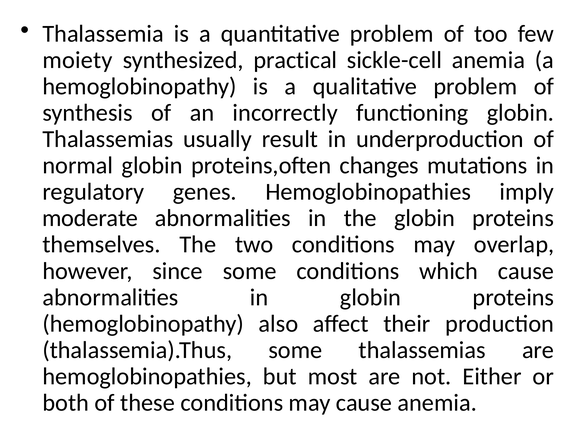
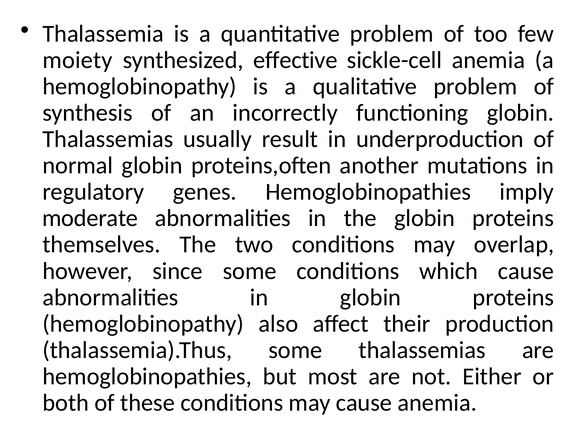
practical: practical -> effective (295, 60)
changes: changes -> another (379, 166)
